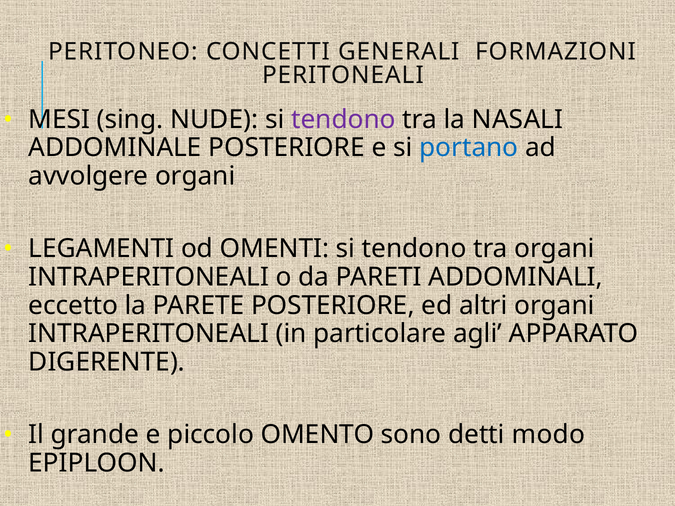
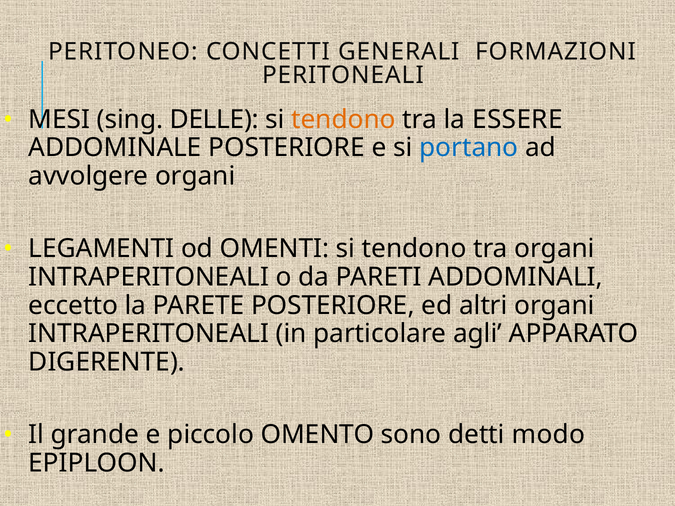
NUDE: NUDE -> DELLE (214, 119)
tendono colour: purple -> orange (343, 119)
NASALI: NASALI -> ESSERE (518, 119)
